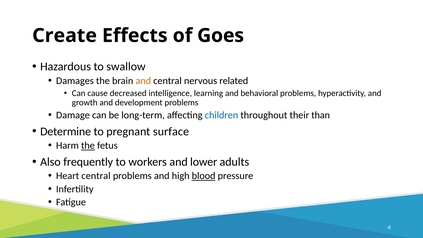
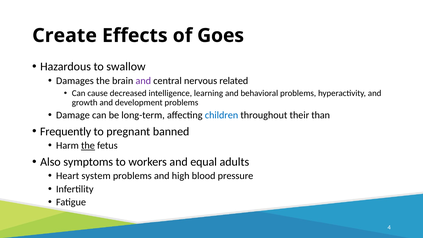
and colour: orange -> purple (143, 81)
Determine: Determine -> Frequently (66, 131)
surface: surface -> banned (171, 131)
frequently: frequently -> symptoms (88, 162)
lower: lower -> equal (204, 162)
Heart central: central -> system (96, 176)
blood underline: present -> none (204, 176)
